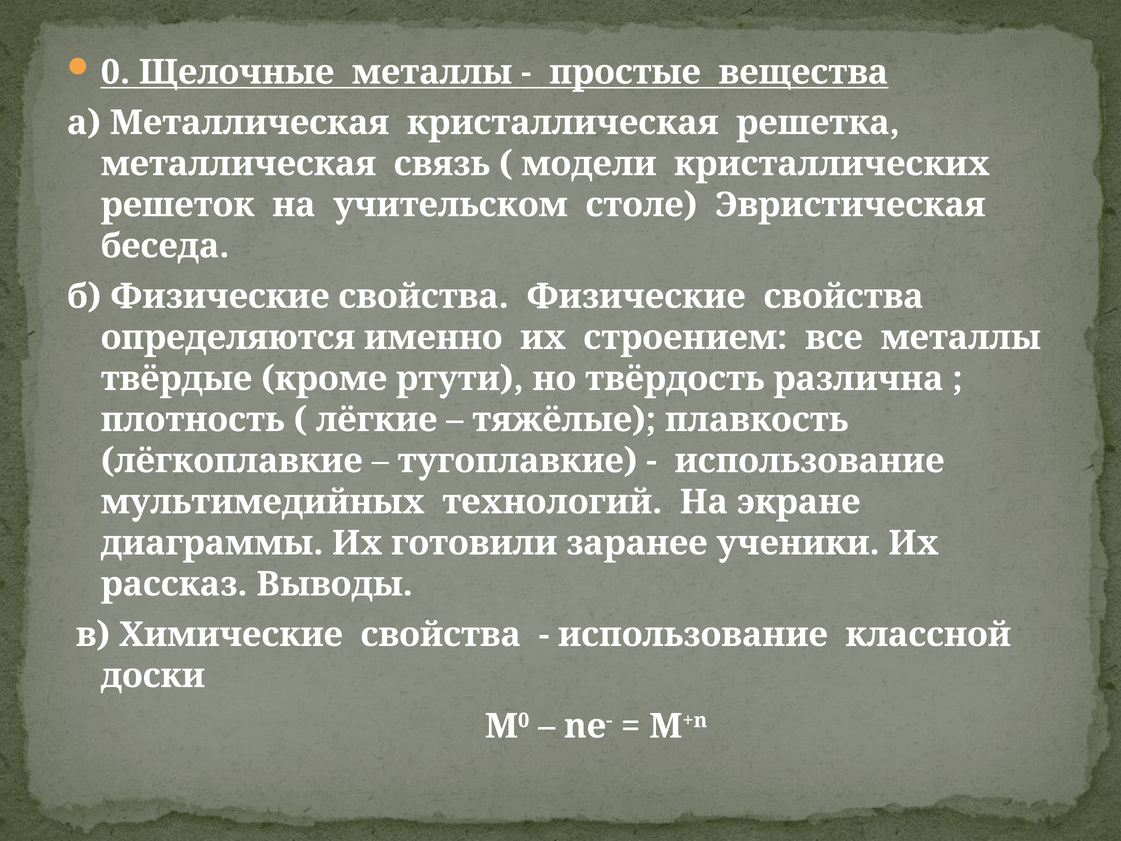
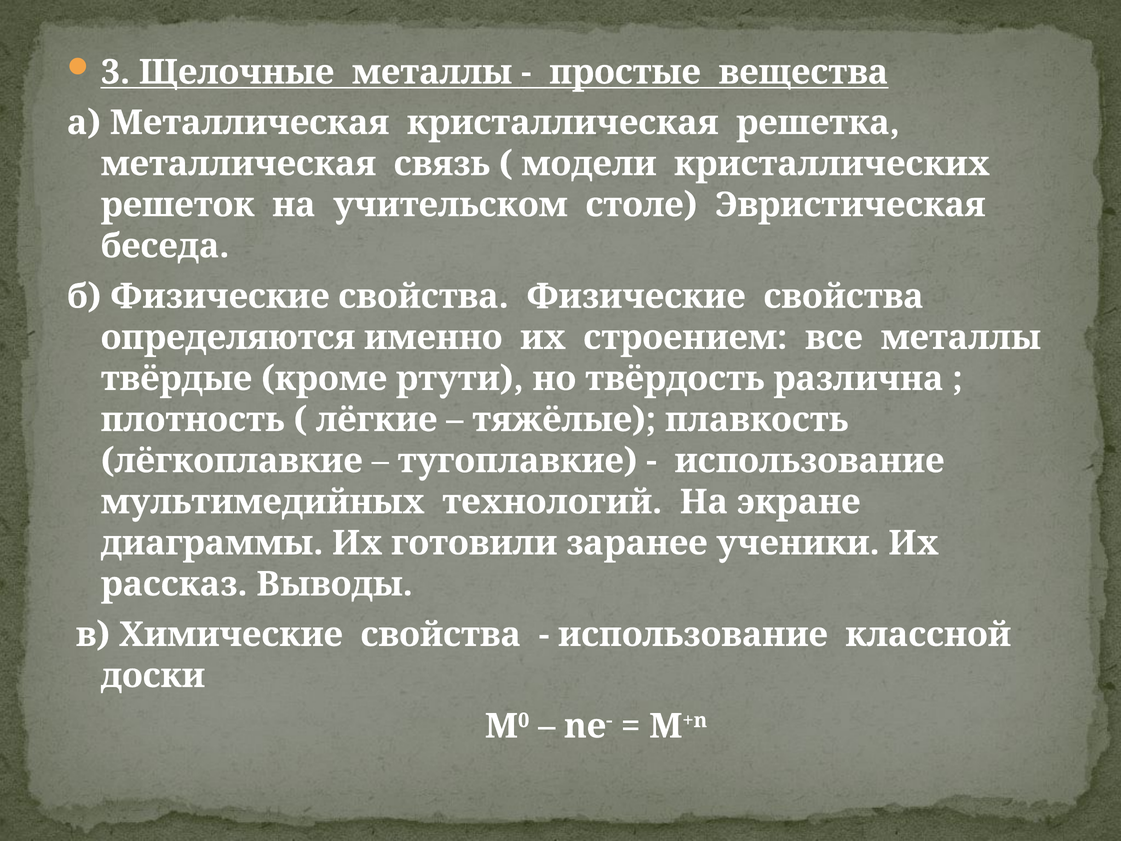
0: 0 -> 3 (115, 72)
